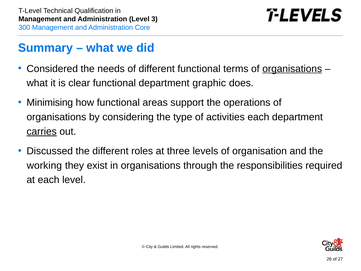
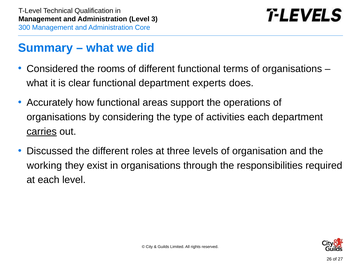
needs: needs -> rooms (111, 69)
organisations underline: present -> none (292, 69)
graphic: graphic -> experts (209, 83)
Minimising: Minimising -> Accurately (50, 103)
